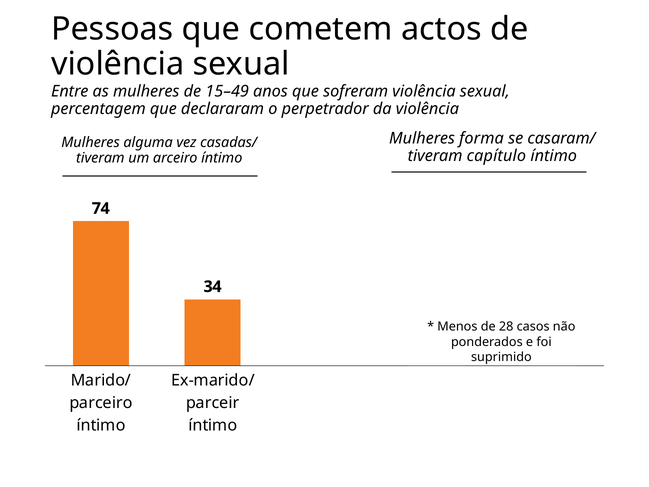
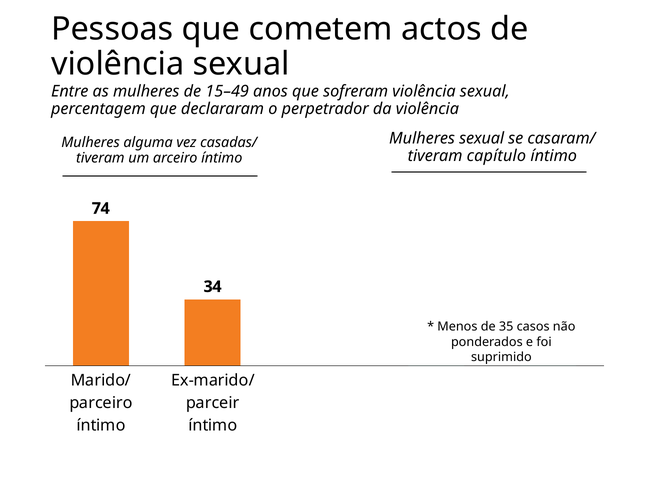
Mulheres forma: forma -> sexual (482, 138)
28: 28 -> 35 (506, 327)
